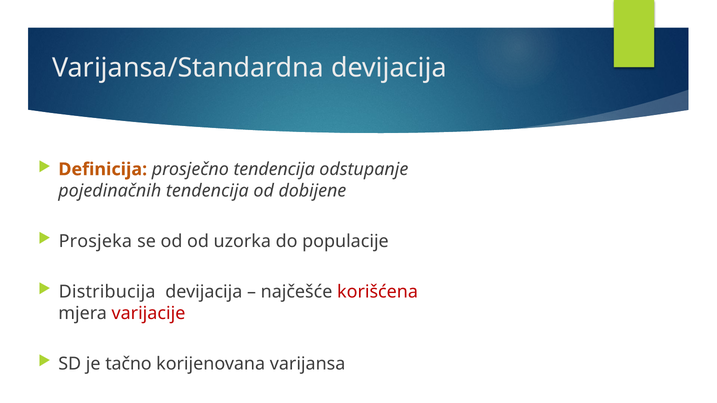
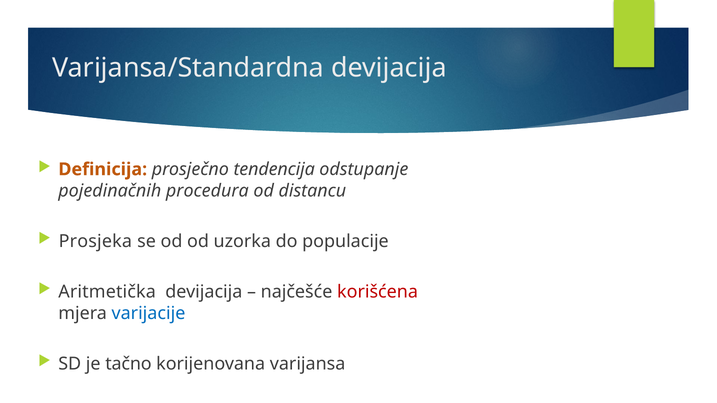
pojedinačnih tendencija: tendencija -> procedura (207, 191)
dobijene: dobijene -> distancu (312, 191)
Distribucija: Distribucija -> Aritmetička (107, 292)
varijacije colour: red -> blue (148, 313)
